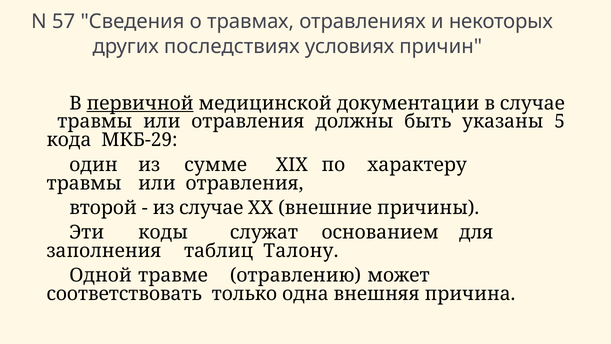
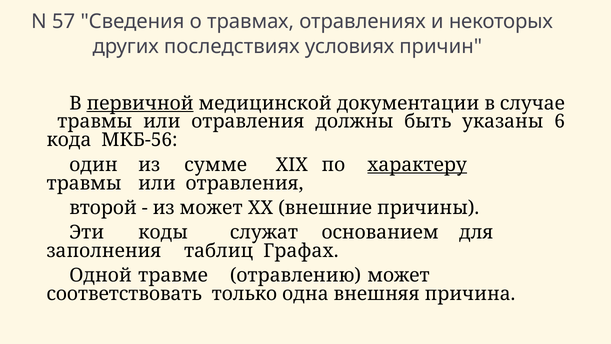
5: 5 -> 6 (560, 122)
МКБ-29: МКБ-29 -> МКБ-56 (139, 140)
характеру underline: none -> present (417, 165)
из случае: случае -> может (211, 208)
Талону: Талону -> Графах (301, 251)
